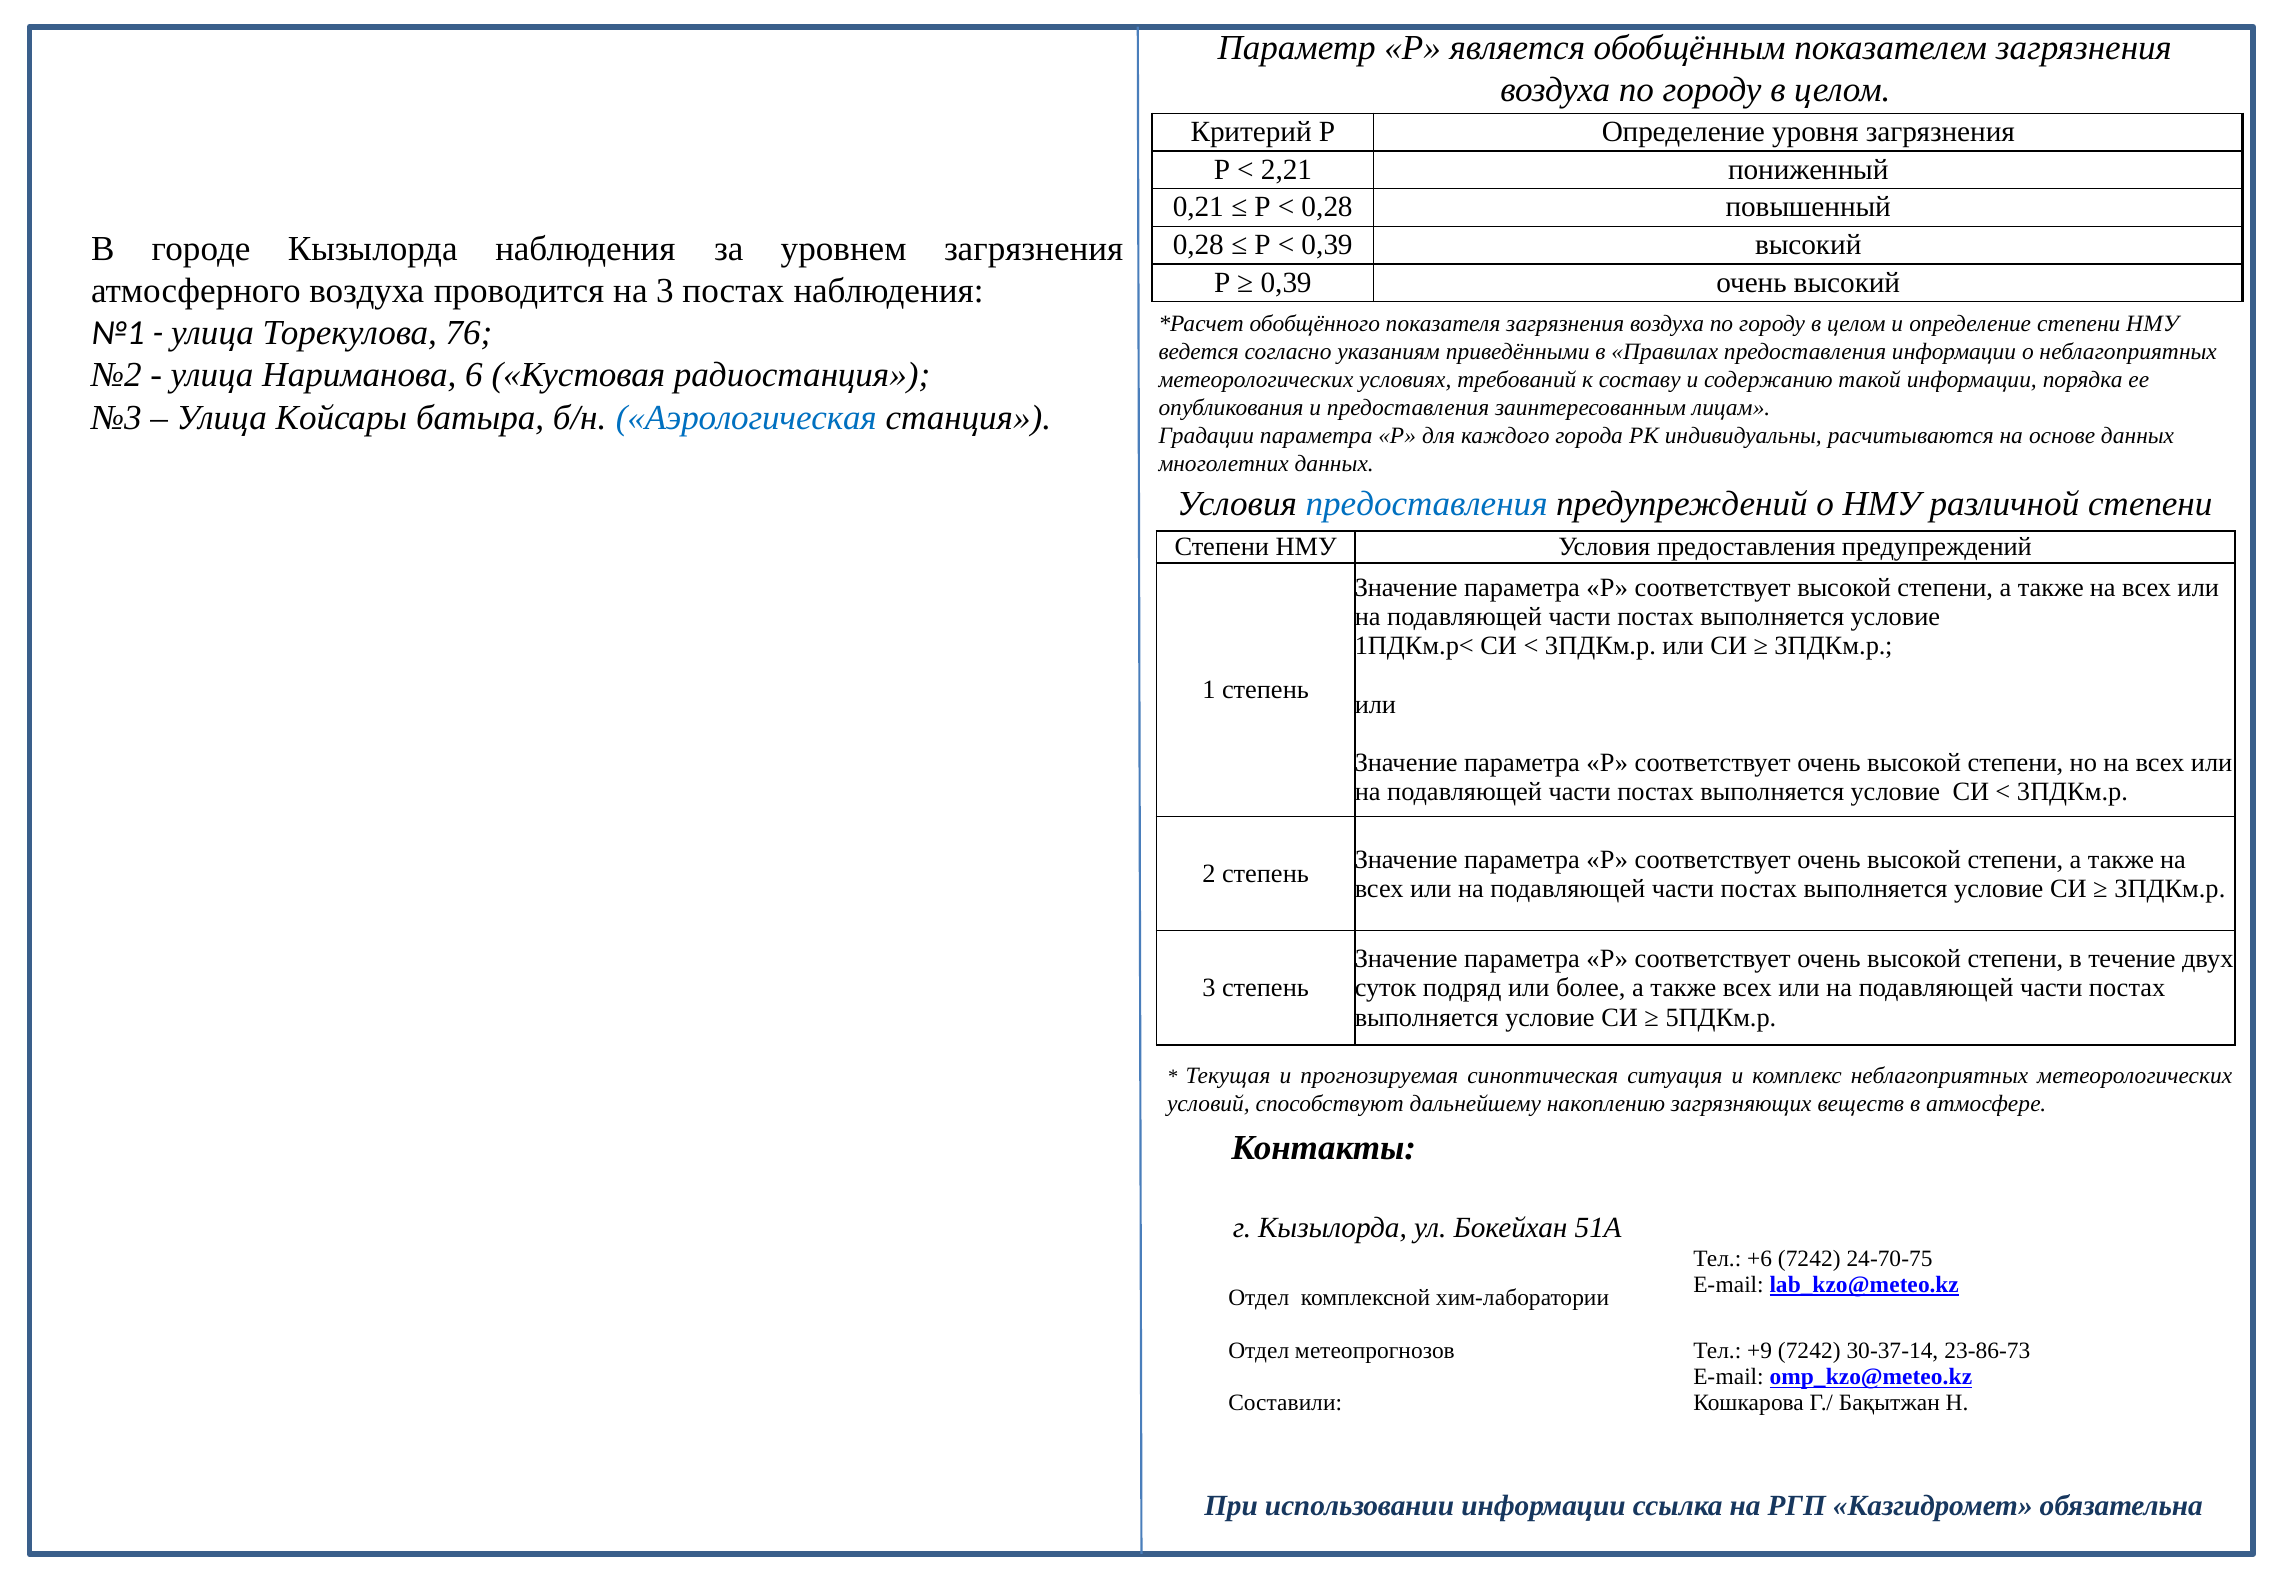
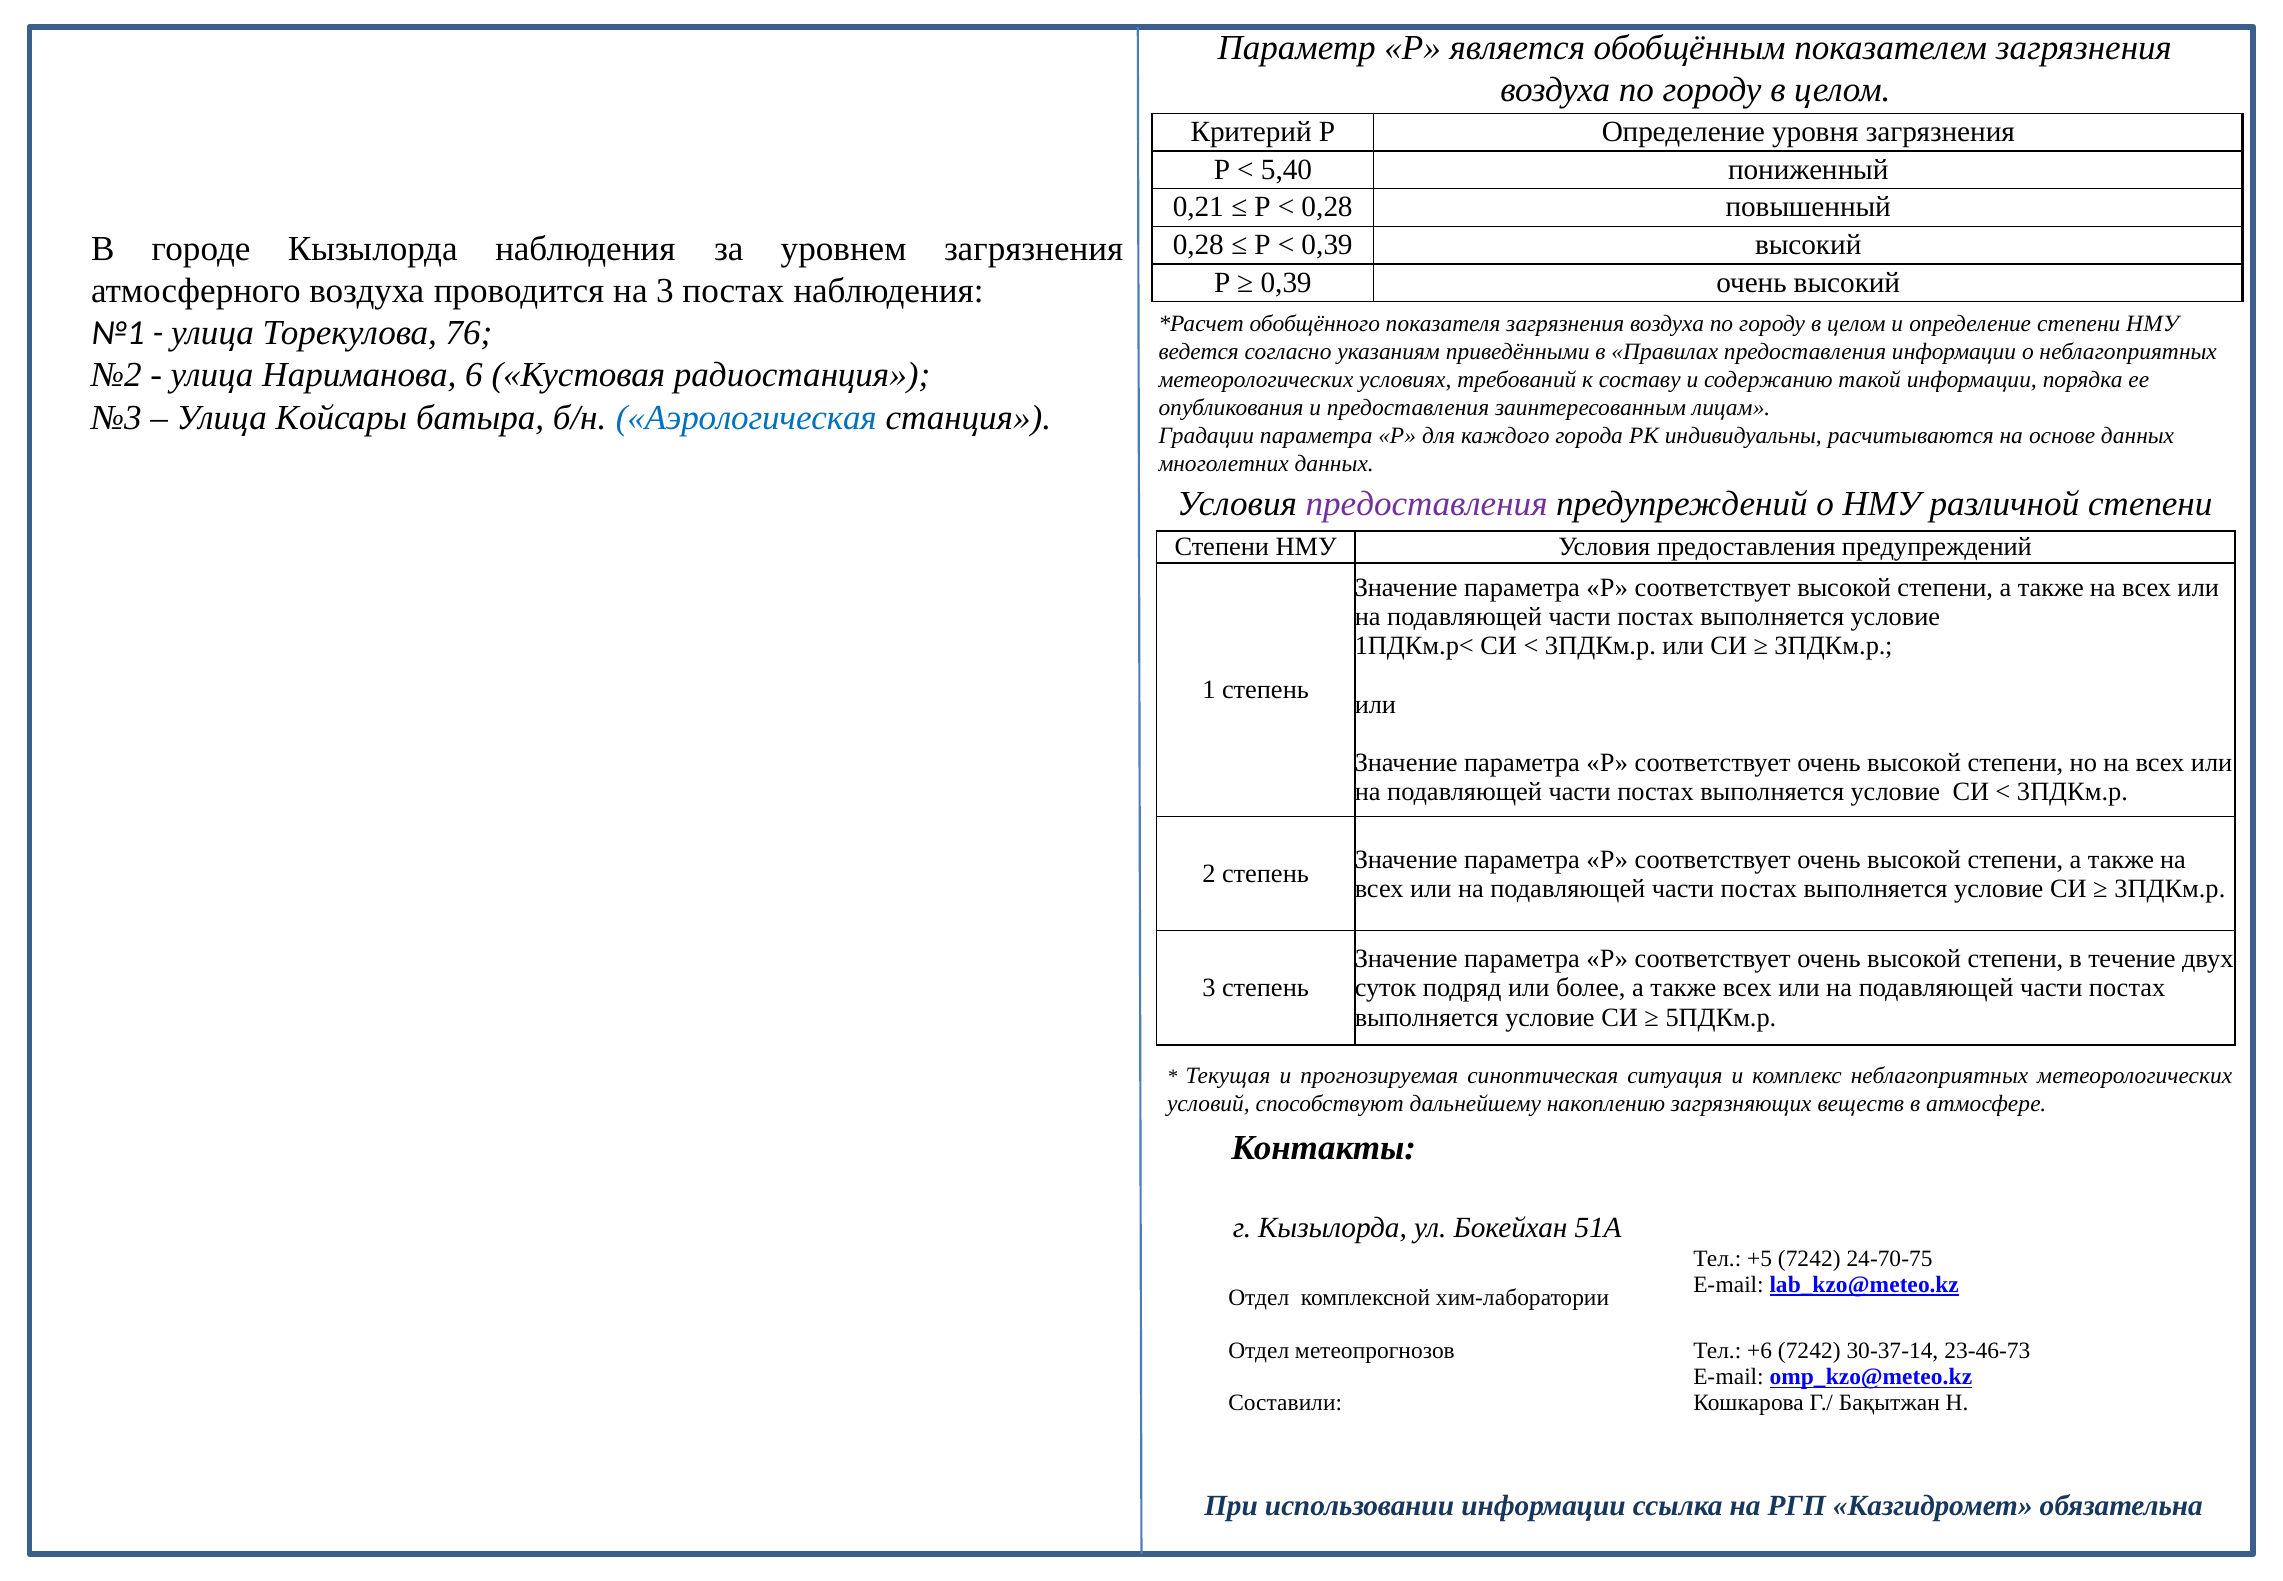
2,21: 2,21 -> 5,40 (1286, 170)
предоставления colour: blue -> purple (1427, 504)
+6: +6 -> +5 (1760, 1258)
+9: +9 -> +6 (1760, 1351)
23-86-73: 23-86-73 -> 23-46-73 (1987, 1351)
